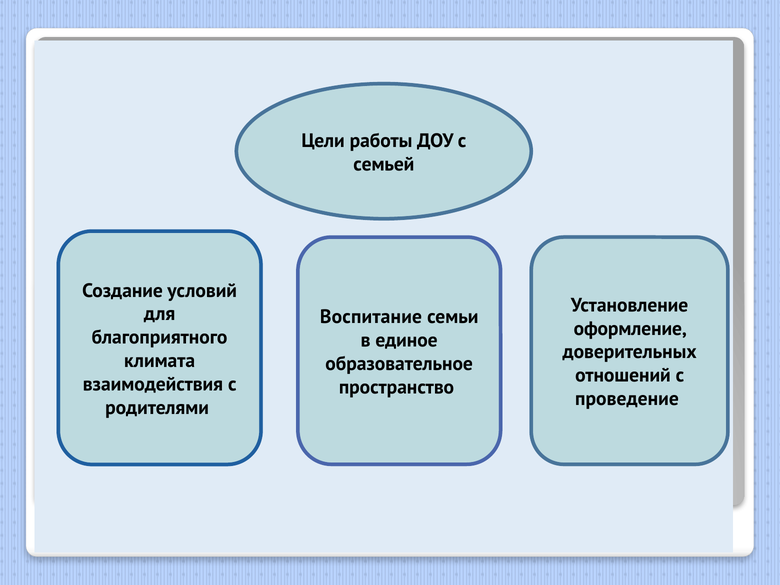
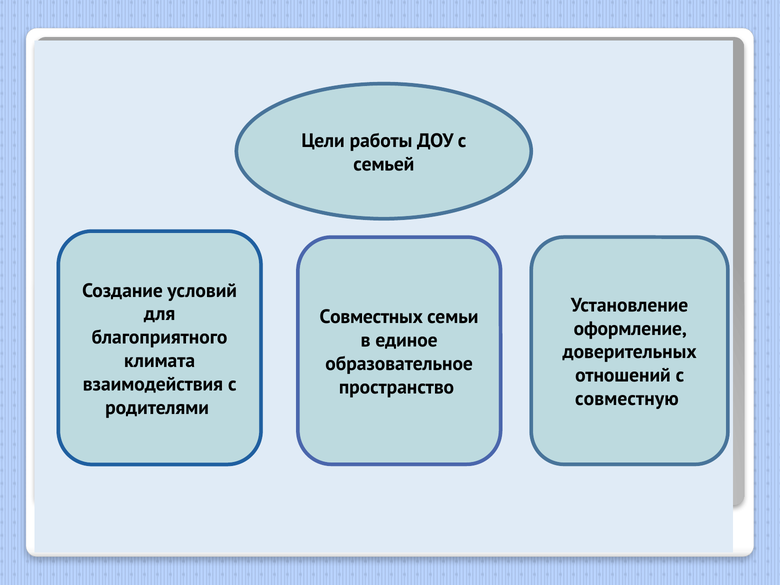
Воспитание: Воспитание -> Совместных (371, 317)
проведение: проведение -> совместную (627, 399)
